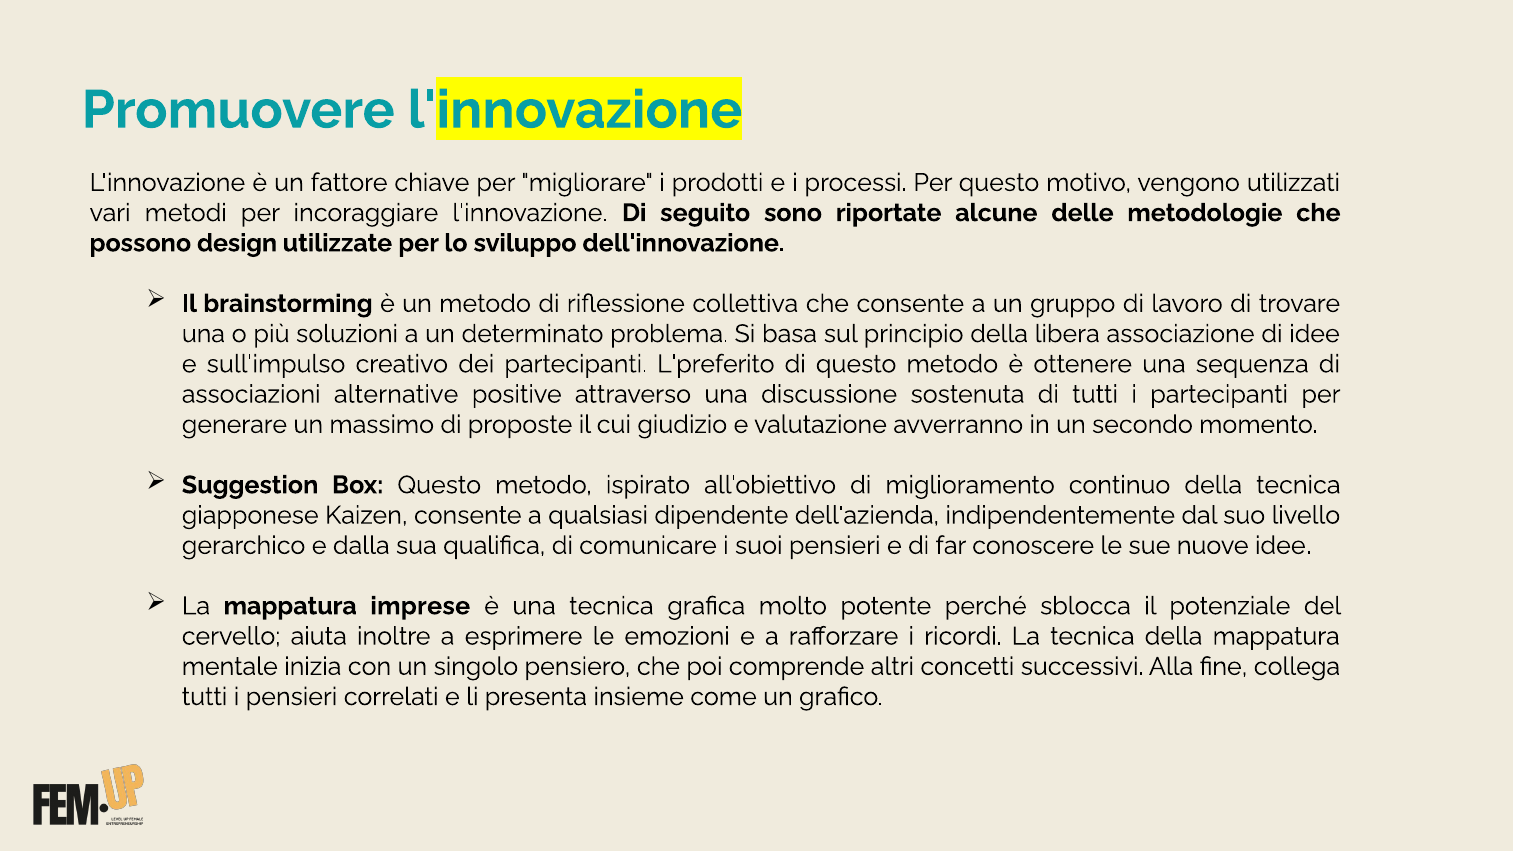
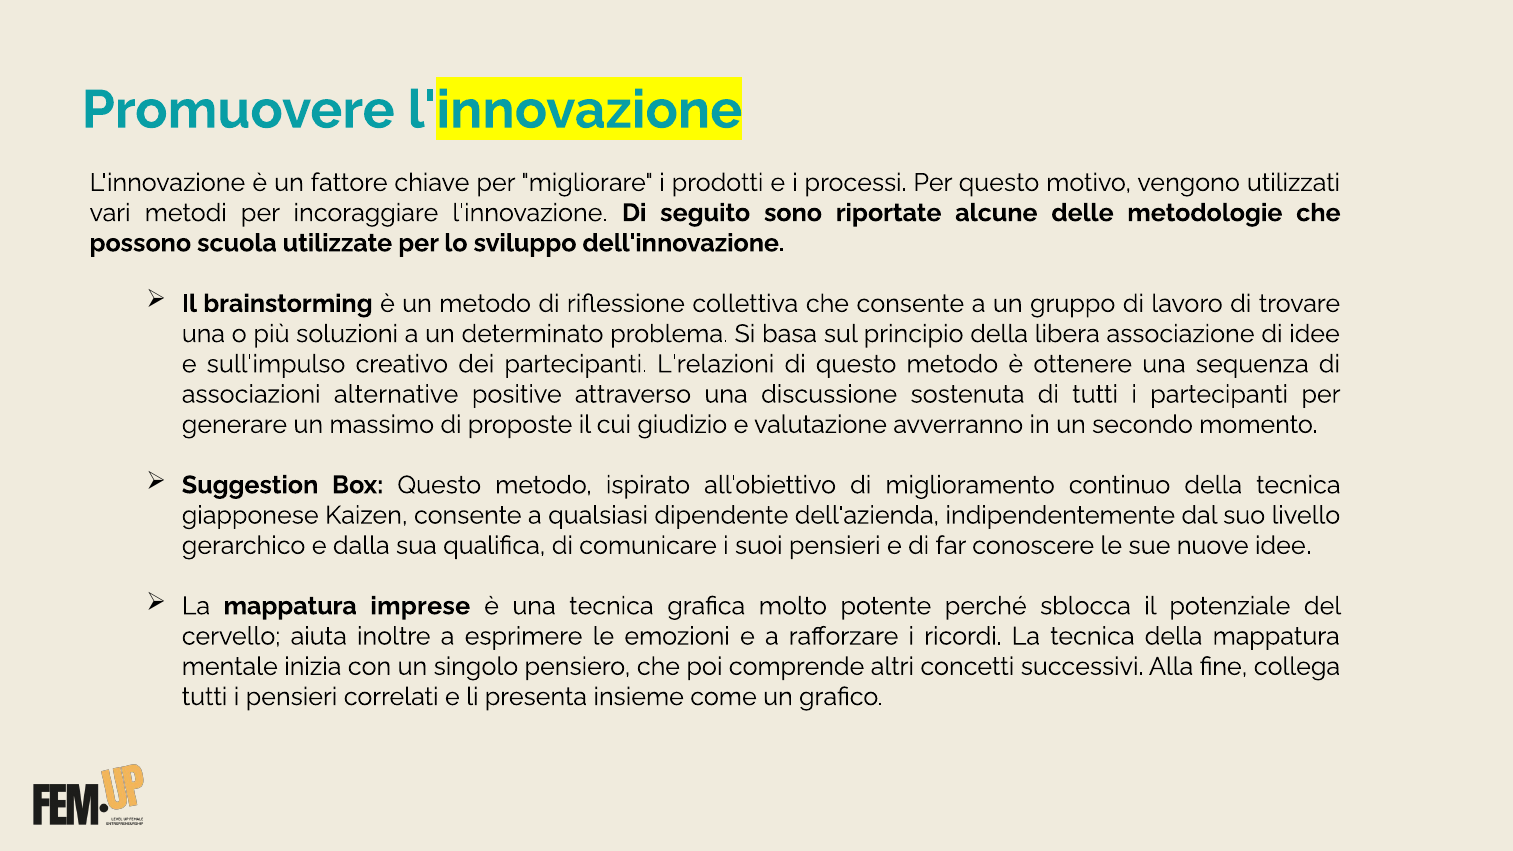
design: design -> scuola (237, 243)
L'preferito: L'preferito -> L'relazioni (716, 364)
